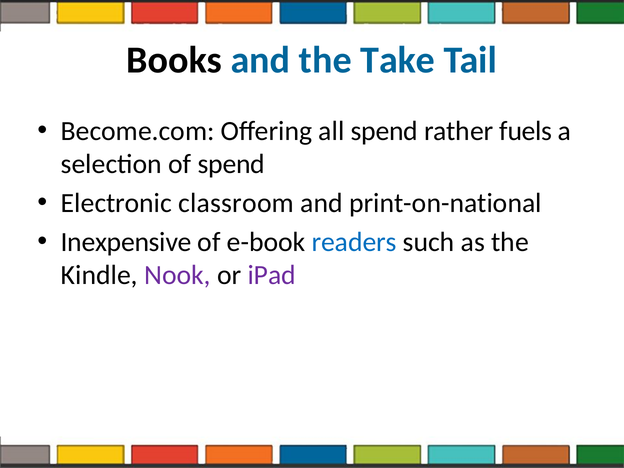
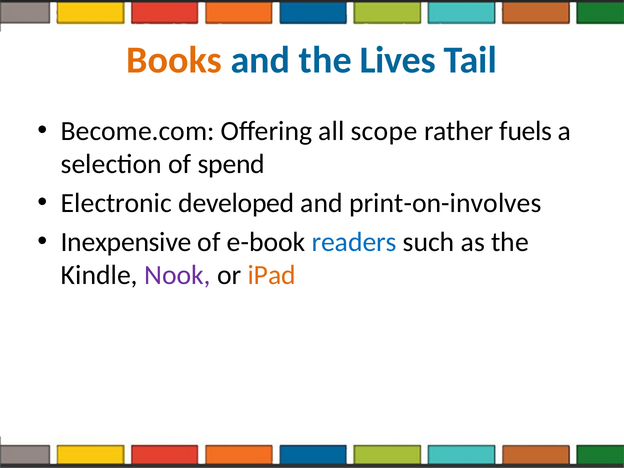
Books colour: black -> orange (174, 60)
Take: Take -> Lives (398, 60)
all spend: spend -> scope (384, 131)
classroom: classroom -> developed (236, 203)
print-on-national: print-on-national -> print-on-involves (445, 203)
iPad colour: purple -> orange (272, 275)
